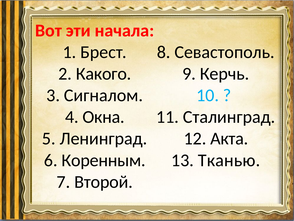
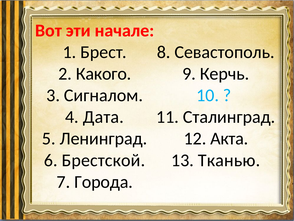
начала: начала -> начале (124, 30)
Окна: Окна -> Дата (103, 117)
Коренным: Коренным -> Брестской (103, 160)
Второй: Второй -> Города (104, 182)
